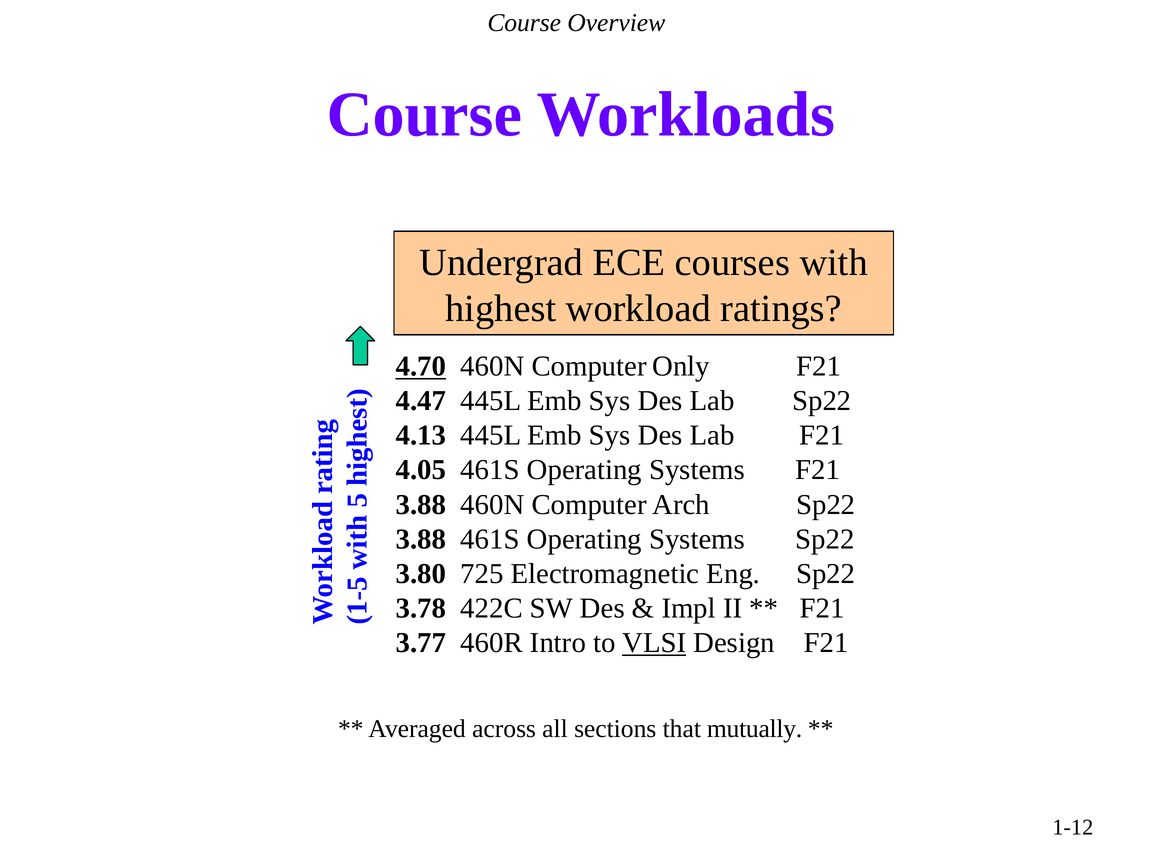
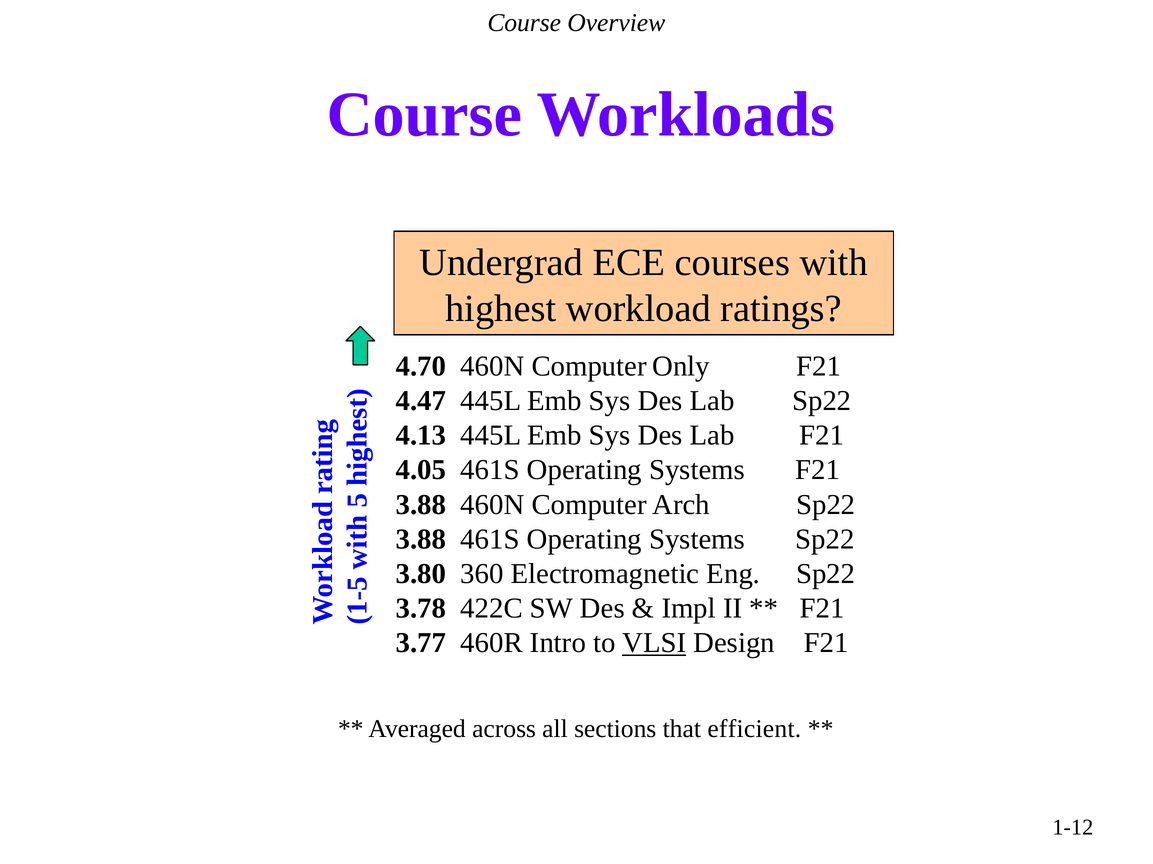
4.70 underline: present -> none (421, 367)
725: 725 -> 360 (482, 574)
mutually: mutually -> efficient (754, 730)
